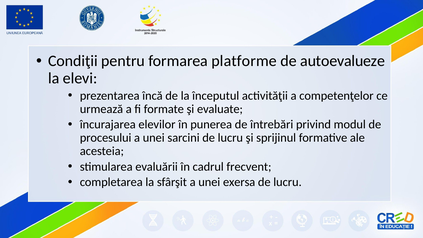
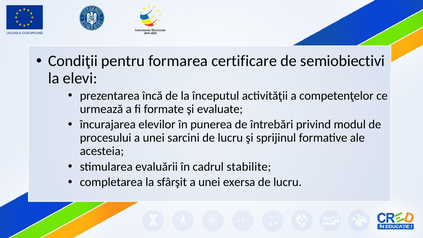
platforme: platforme -> certificare (244, 61)
autoevalueze: autoevalueze -> semiobiectivi (343, 61)
frecvent: frecvent -> stabilite (249, 167)
